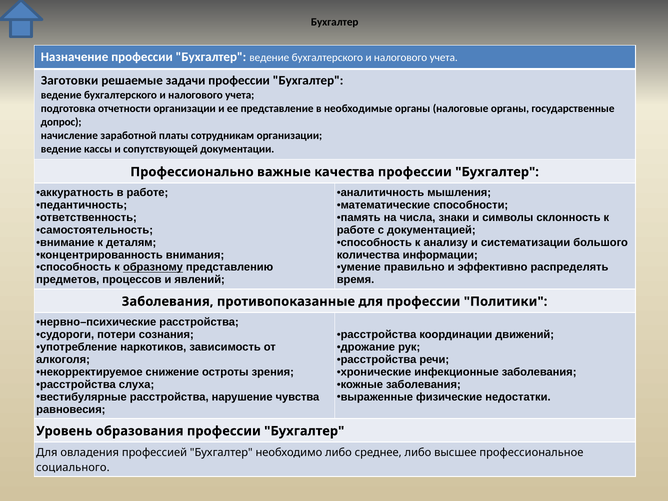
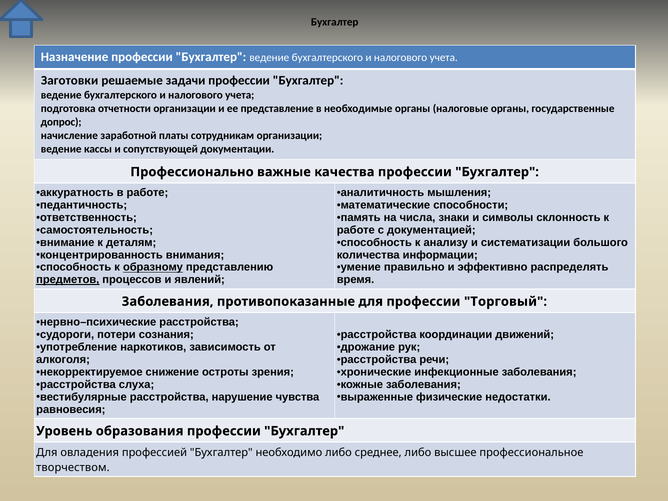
предметов underline: none -> present (68, 280)
Политики: Политики -> Торговый (506, 301)
социального: социального -> творчеством (73, 468)
